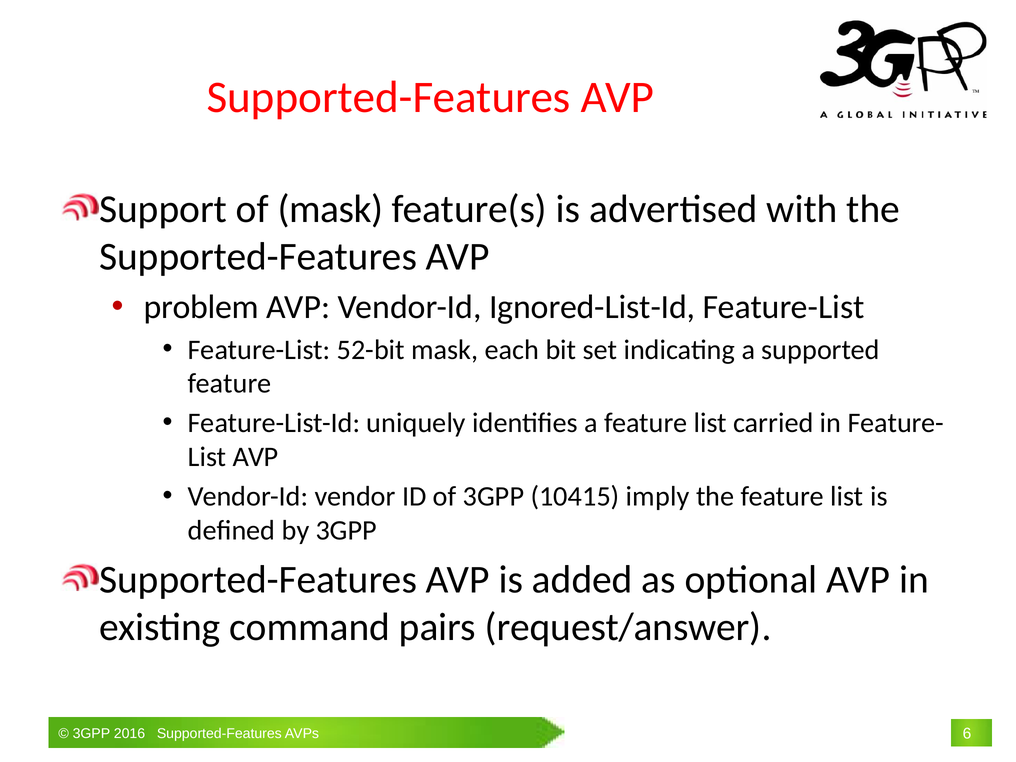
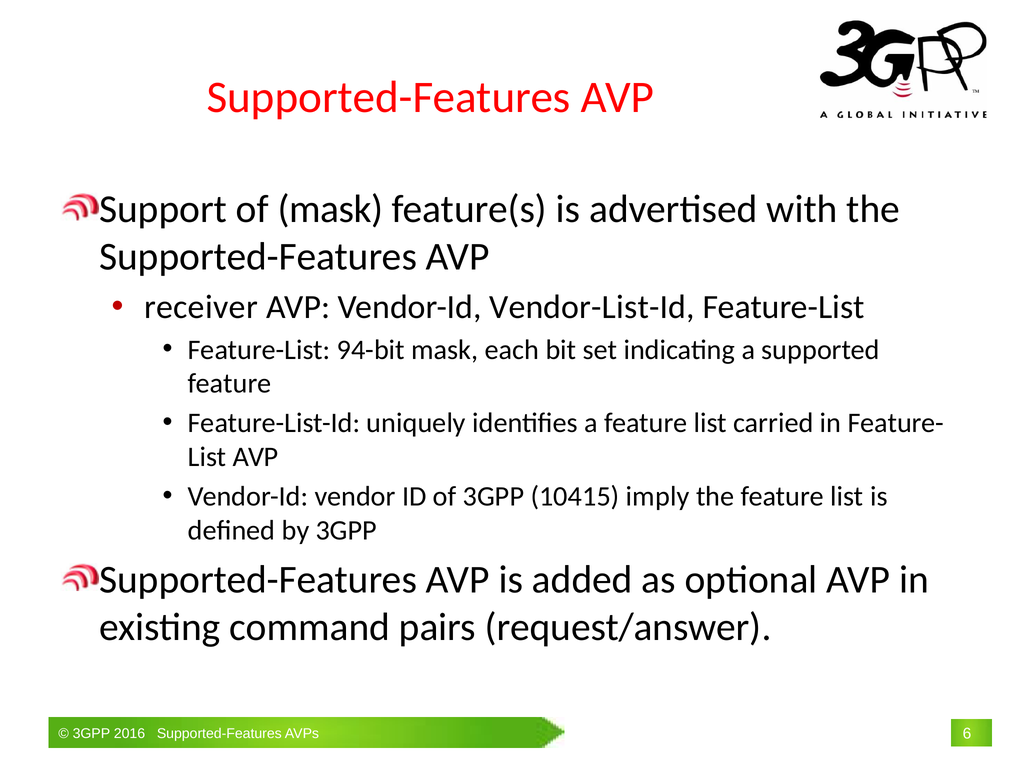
problem: problem -> receiver (201, 307)
Ignored-List-Id: Ignored-List-Id -> Vendor-List-Id (592, 307)
52-bit: 52-bit -> 94-bit (371, 350)
